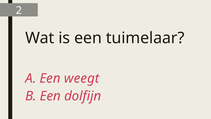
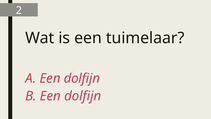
weegt: weegt -> dolfijn (82, 78)
